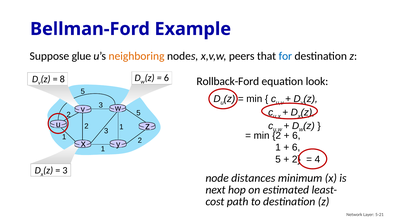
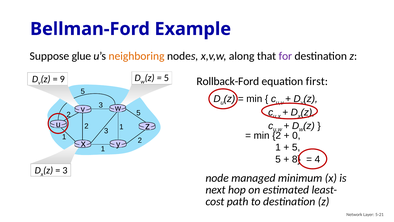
peers: peers -> along (242, 56)
for colour: blue -> purple (285, 56)
6: 6 -> 5 (166, 78)
8: 8 -> 9 (62, 79)
look: look -> first (317, 81)
6: 6 -> 0 (296, 135)
6: 6 -> 5 (296, 147)
2: 2 -> 8 (296, 159)
distances: distances -> managed (253, 178)
